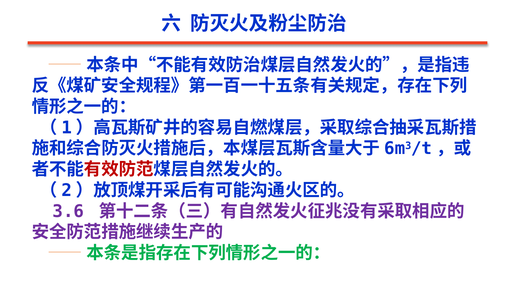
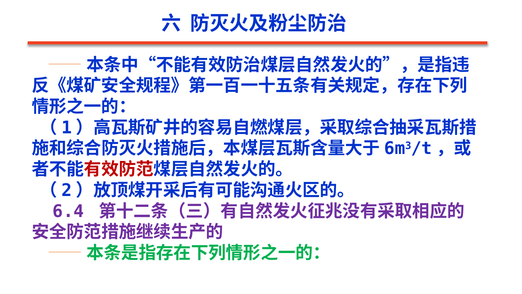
3.6: 3.6 -> 6.4 (68, 211)
